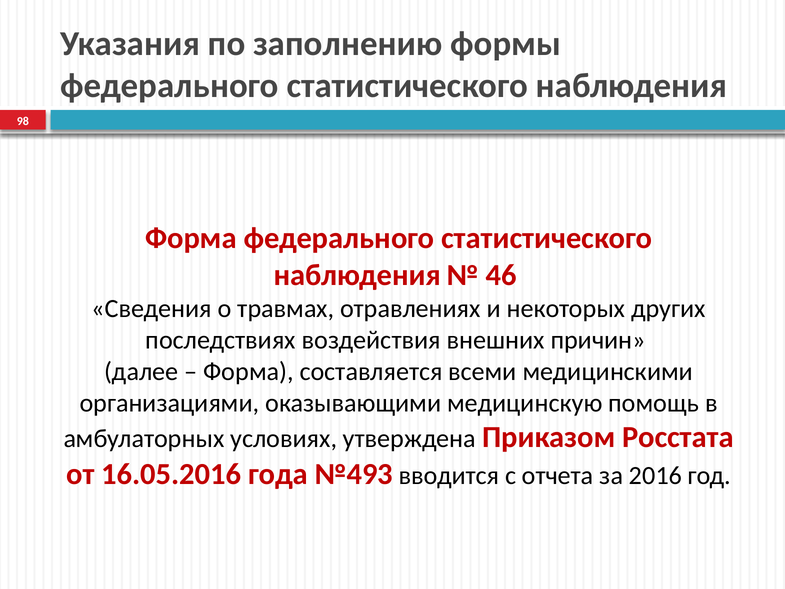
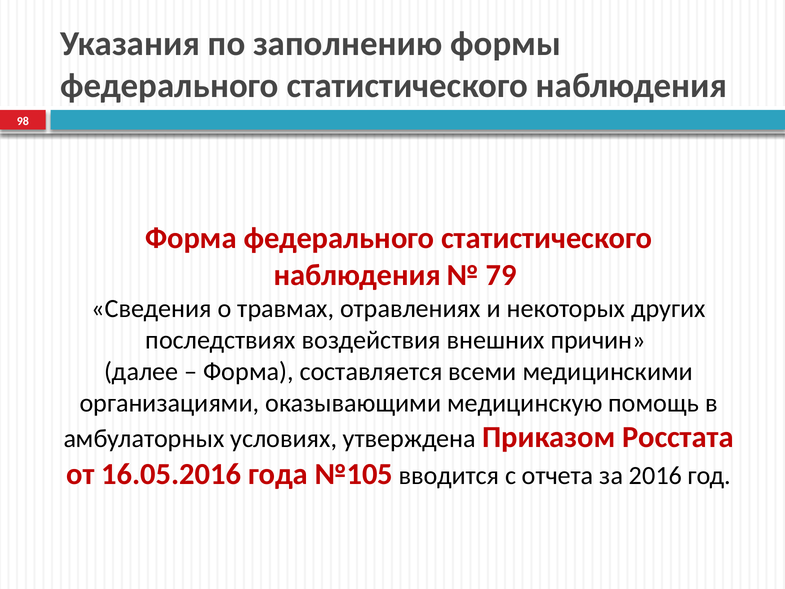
46: 46 -> 79 (501, 275)
№493: №493 -> №105 (354, 474)
